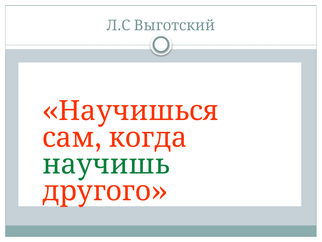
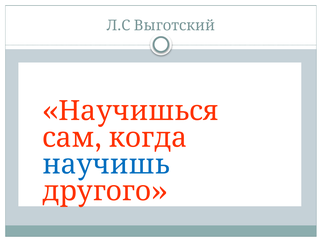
научишь colour: green -> blue (106, 164)
